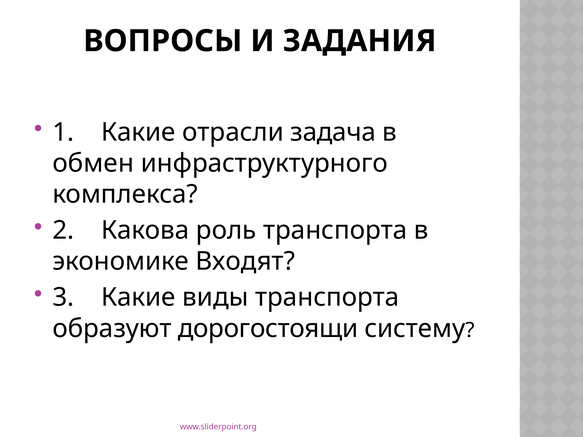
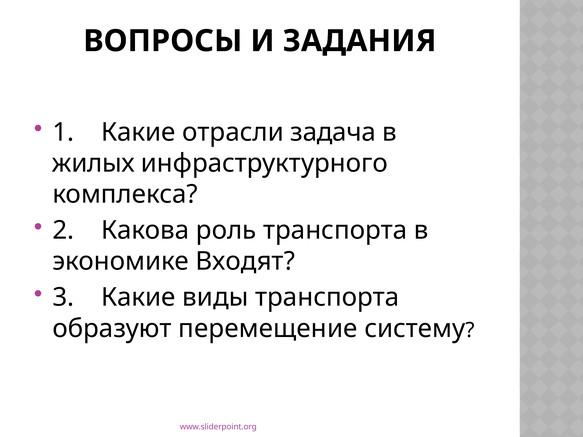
обмен: обмен -> жилых (93, 163)
дорогостоящи: дорогостоящи -> перемещение (268, 329)
